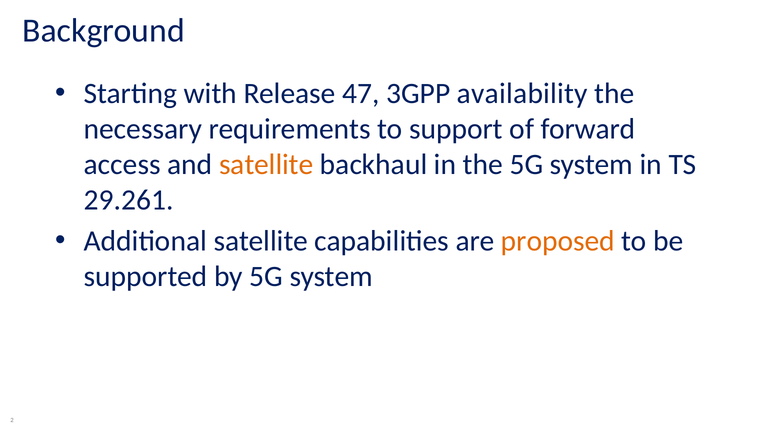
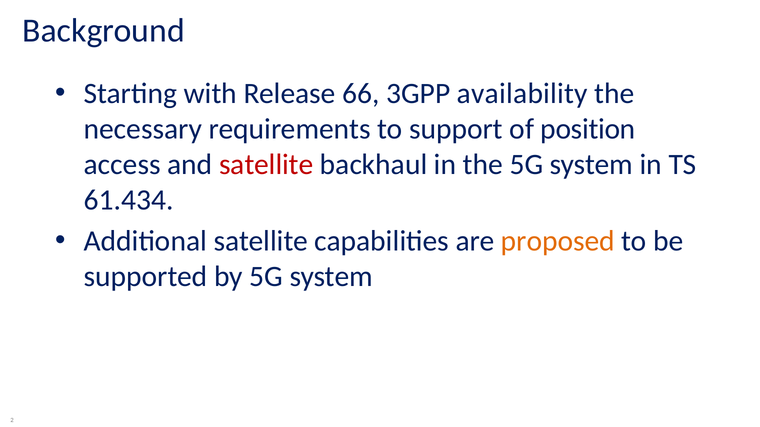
47: 47 -> 66 (361, 94)
forward: forward -> position (588, 129)
satellite colour: orange -> red (266, 165)
29.261: 29.261 -> 61.434 (129, 200)
